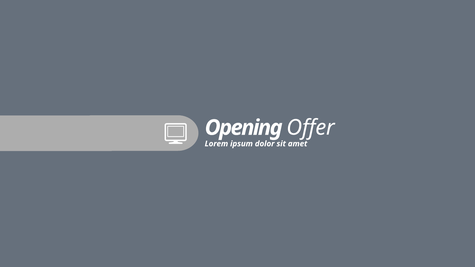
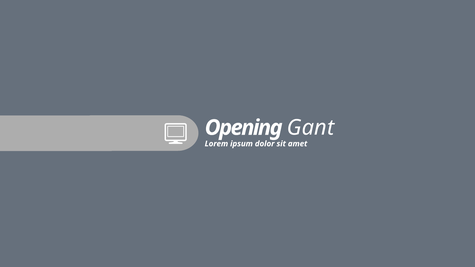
Offer: Offer -> Gant (310, 128)
